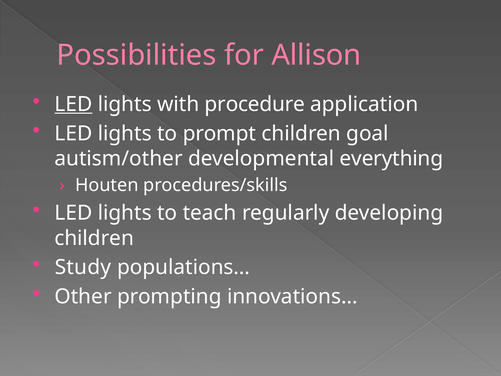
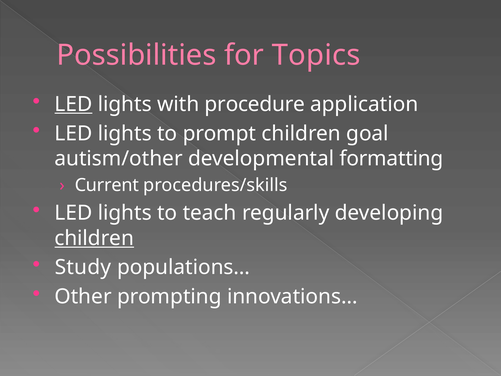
Allison: Allison -> Topics (316, 55)
everything: everything -> formatting (391, 158)
Houten: Houten -> Current (107, 185)
children underline: none -> present (94, 238)
